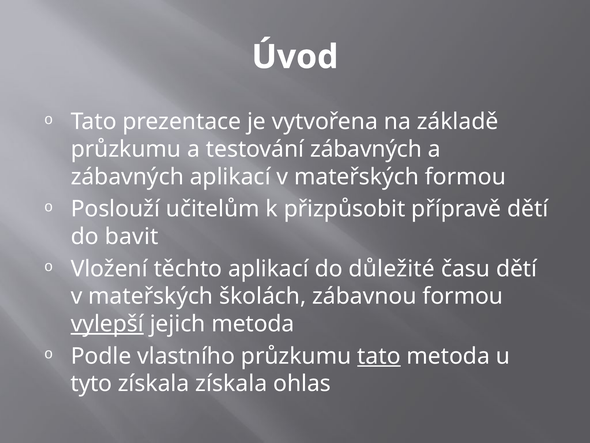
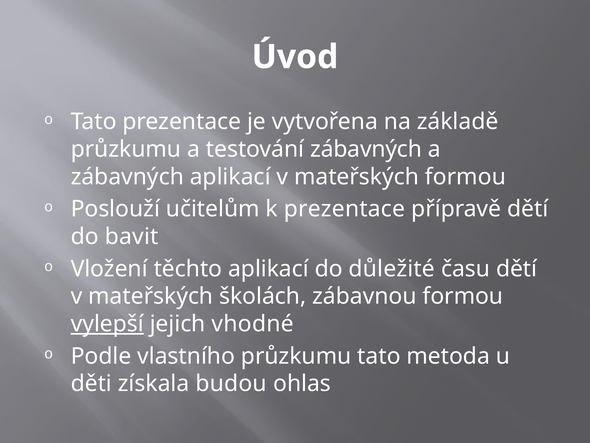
k přizpůsobit: přizpůsobit -> prezentace (344, 209)
jejich metoda: metoda -> vhodné (253, 324)
tato underline: present -> none (379, 356)
tyto: tyto -> děti (91, 383)
získala získala: získala -> budou (231, 383)
